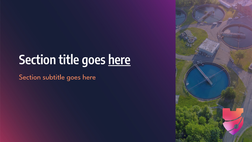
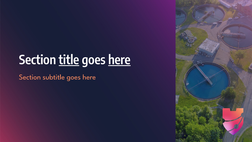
title underline: none -> present (69, 60)
